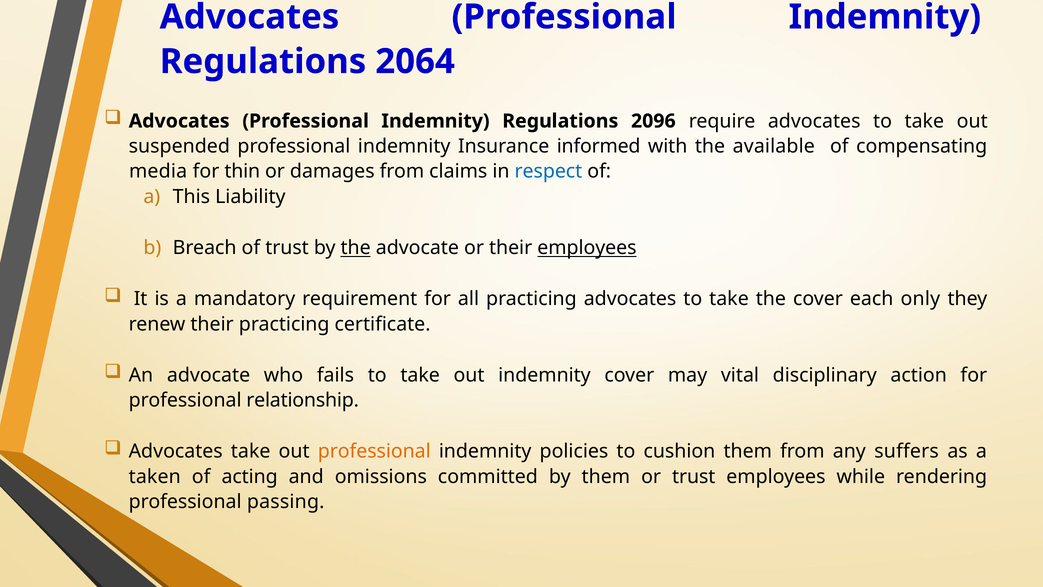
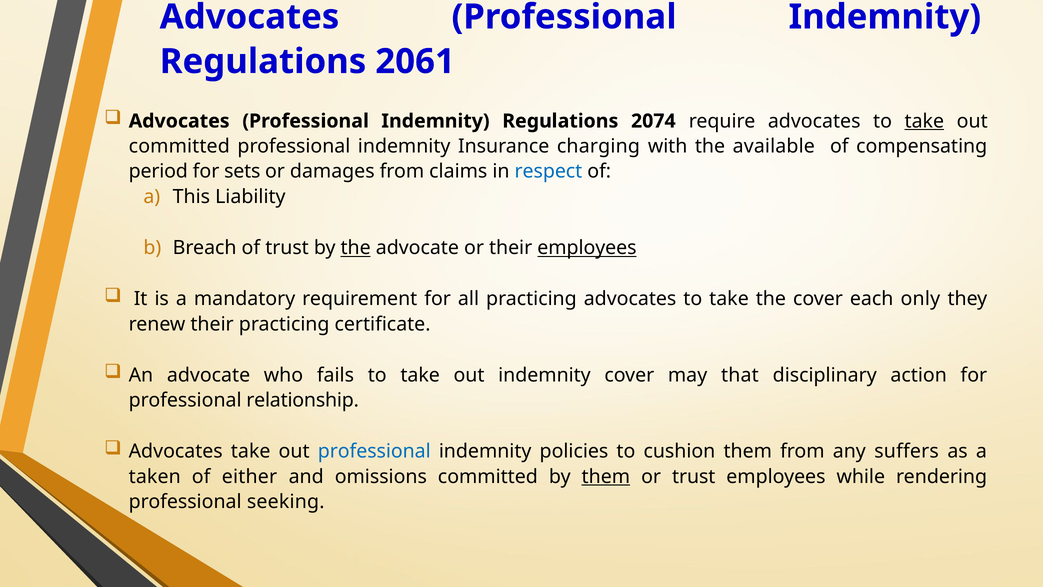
2064: 2064 -> 2061 (415, 62)
2096: 2096 -> 2074 (653, 121)
take underline: none -> present (924, 121)
suspended: suspended -> committed (179, 146)
informed: informed -> charging (598, 146)
media: media -> period (158, 171)
thin: thin -> sets (242, 171)
vital: vital -> that (740, 375)
professional colour: orange -> blue (374, 451)
acting: acting -> either (249, 476)
them underline: none -> present (606, 476)
passing: passing -> seeking (286, 501)
